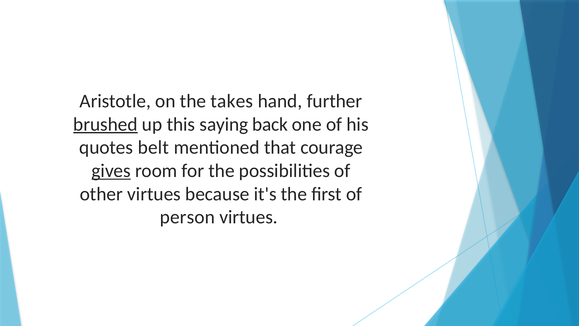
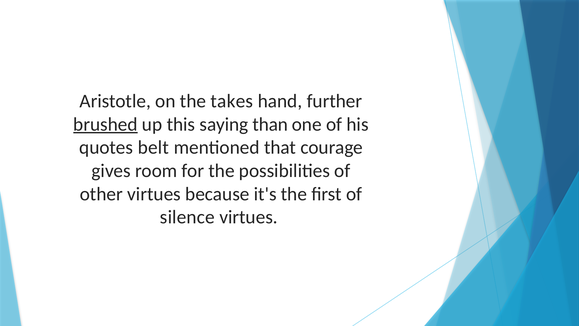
back: back -> than (270, 124)
gives underline: present -> none (111, 171)
person: person -> silence (187, 217)
